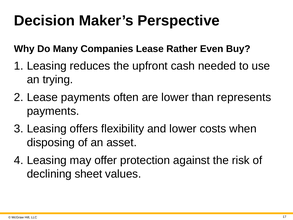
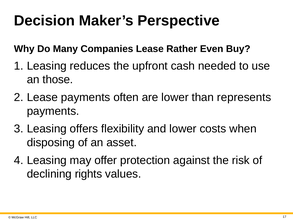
trying: trying -> those (58, 79)
sheet: sheet -> rights (88, 174)
